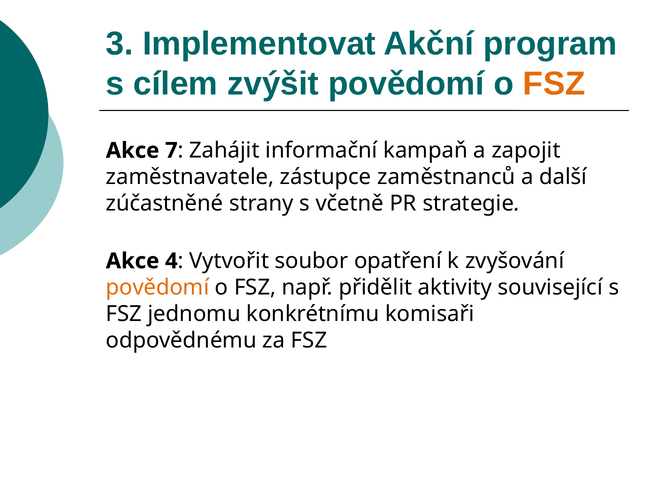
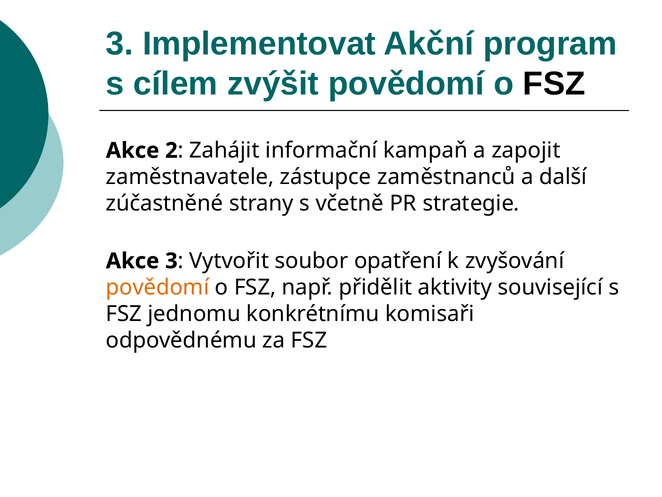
FSZ colour: orange -> black (554, 84)
7: 7 -> 2 (171, 150)
Akce 4: 4 -> 3 (171, 261)
